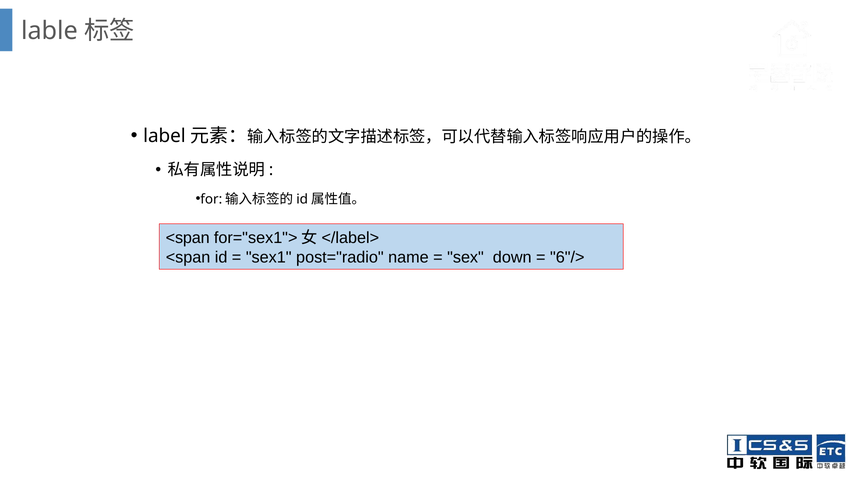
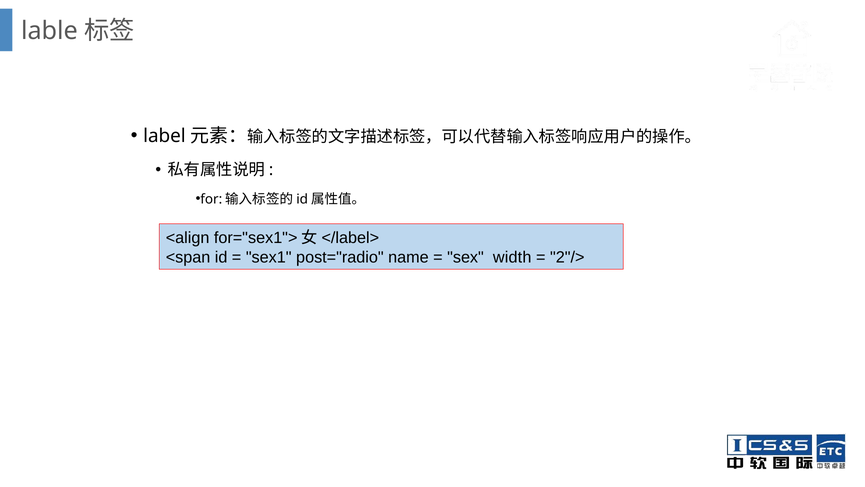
<span: <span -> <align (188, 238)
down: down -> width (512, 257)
6"/>: 6"/> -> 2"/> (567, 257)
